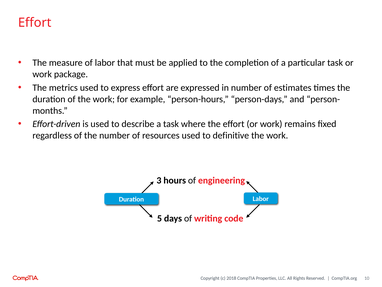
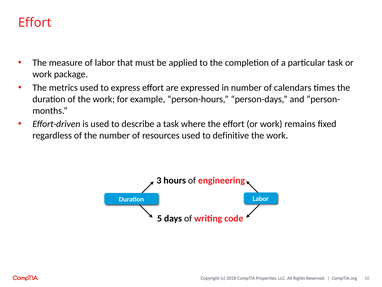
estimates: estimates -> calendars (293, 88)
